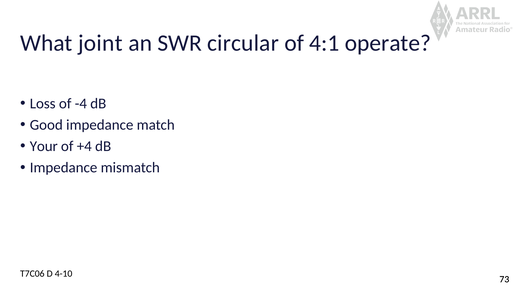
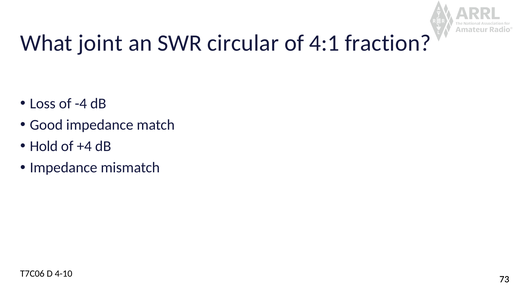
operate: operate -> fraction (388, 43)
Your: Your -> Hold (44, 147)
